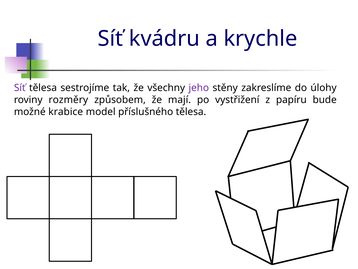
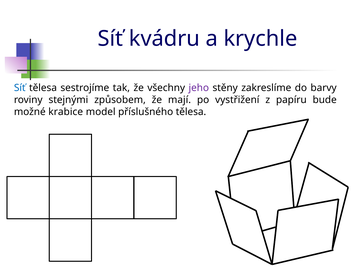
Síť colour: purple -> blue (20, 88)
úlohy: úlohy -> barvy (324, 88)
rozměry: rozměry -> stejnými (68, 100)
